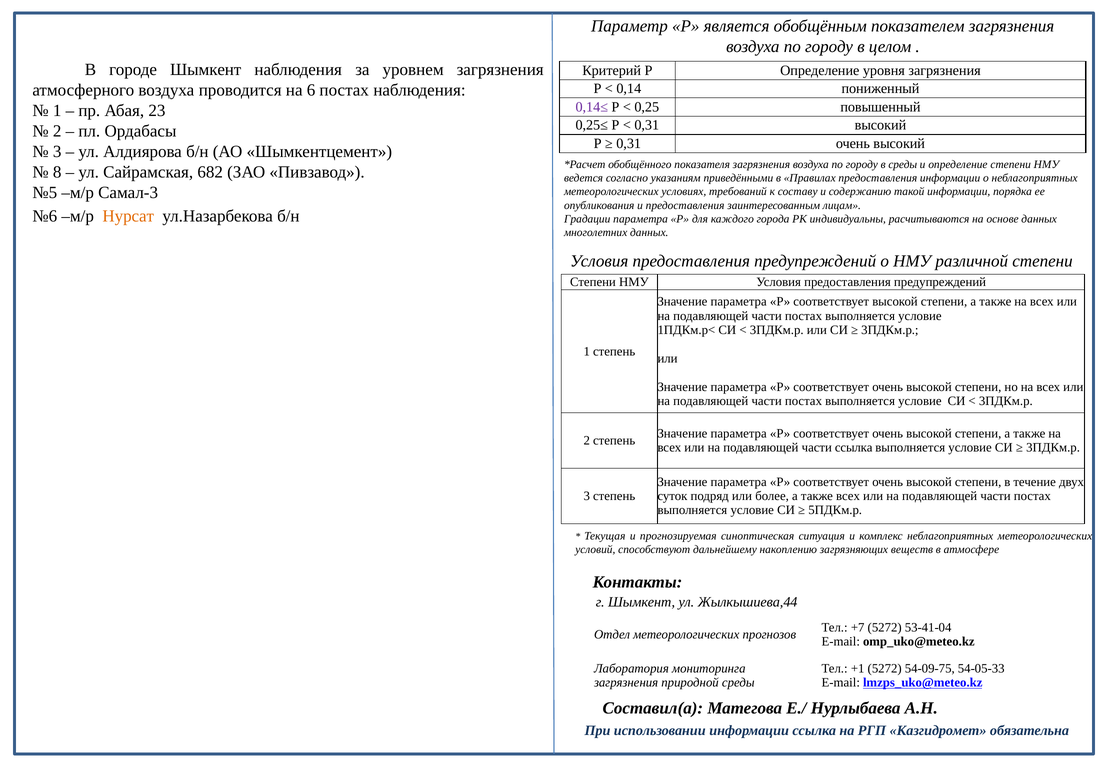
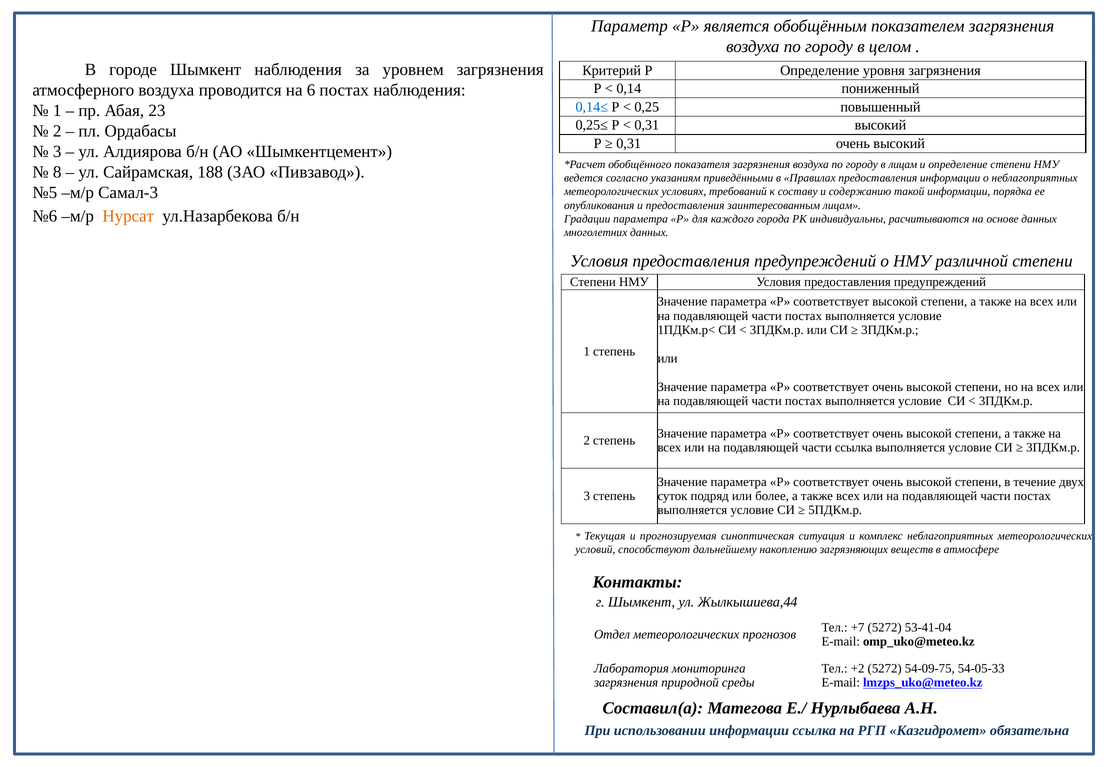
0,14≤ colour: purple -> blue (592, 107)
в среды: среды -> лицам (903, 165)
682: 682 -> 188 (210, 172)
+1: +1 -> +2 (858, 668)
